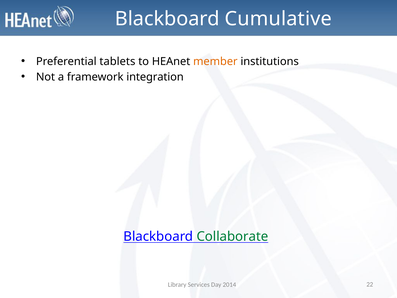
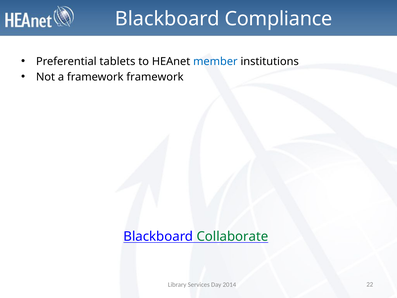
Cumulative: Cumulative -> Compliance (278, 19)
member colour: orange -> blue (215, 61)
framework integration: integration -> framework (155, 77)
